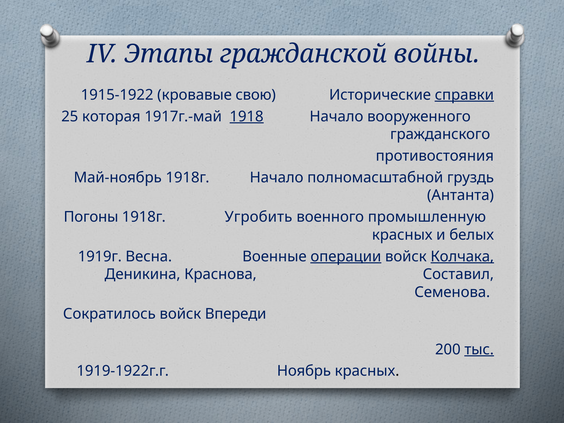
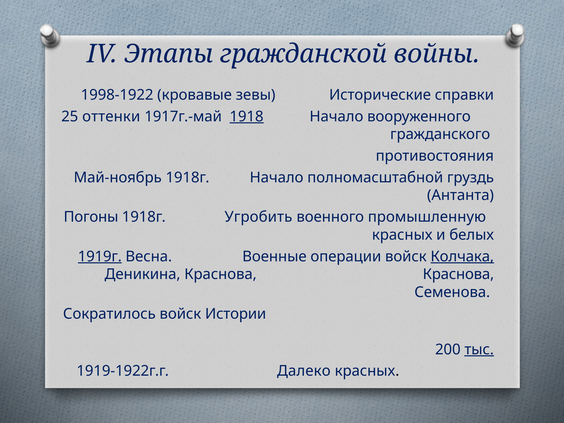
1915-1922: 1915-1922 -> 1998-1922 (117, 95)
свою: свою -> зевы (256, 95)
справки underline: present -> none (464, 95)
которая: которая -> оттенки (111, 116)
1919г underline: none -> present (100, 256)
операции underline: present -> none (346, 256)
Краснова Составил: Составил -> Краснова (458, 274)
Впереди: Впереди -> Истории (236, 314)
Ноябрь: Ноябрь -> Далеко (304, 371)
